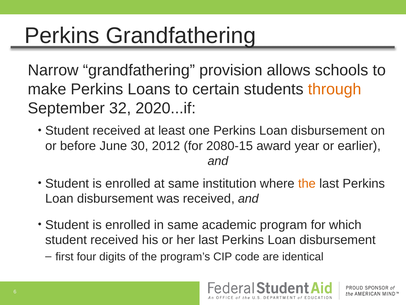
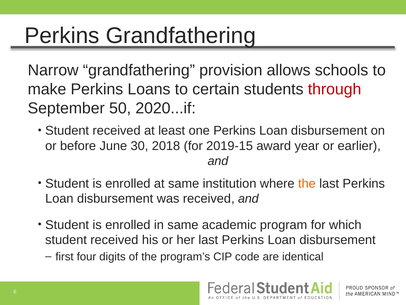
through colour: orange -> red (335, 89)
32: 32 -> 50 (120, 108)
2012: 2012 -> 2018 (166, 146)
2080-15: 2080-15 -> 2019-15 (230, 146)
